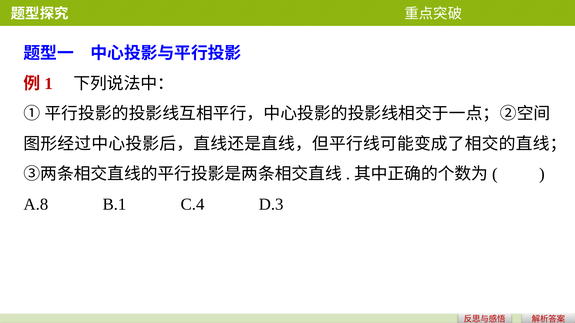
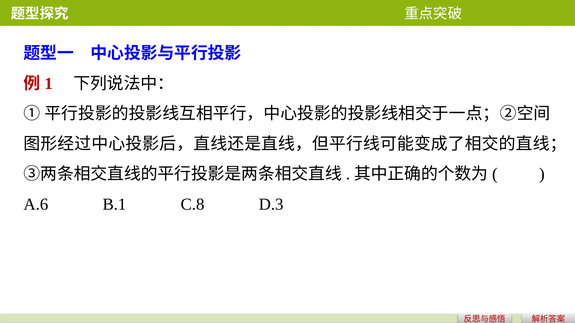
A.8: A.8 -> A.6 (36, 205)
C.4: C.4 -> C.8 (193, 205)
